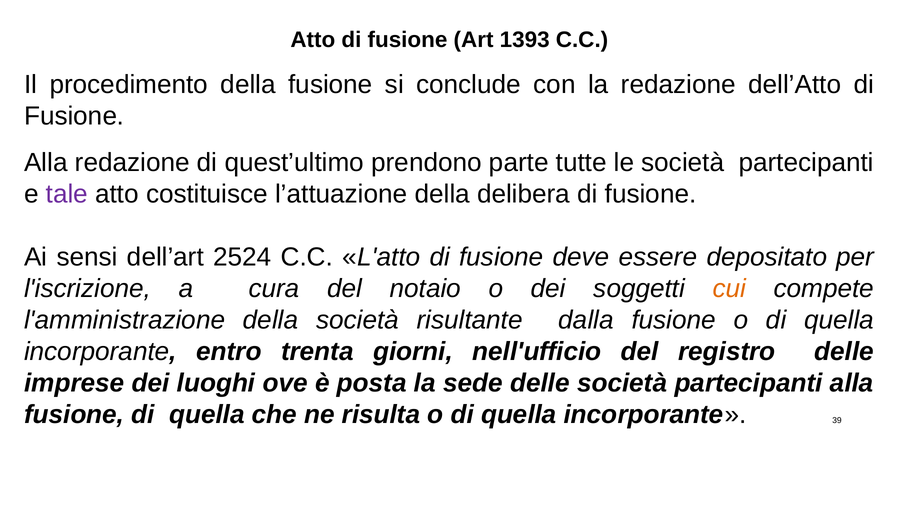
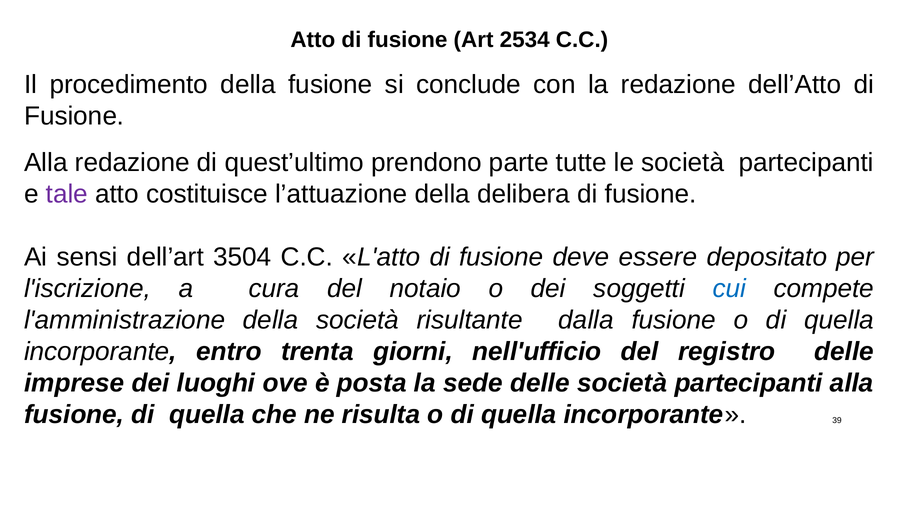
1393: 1393 -> 2534 (525, 40)
2524: 2524 -> 3504 (242, 257)
cui colour: orange -> blue (729, 289)
